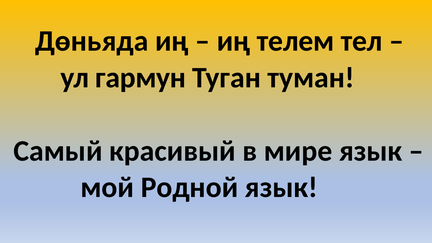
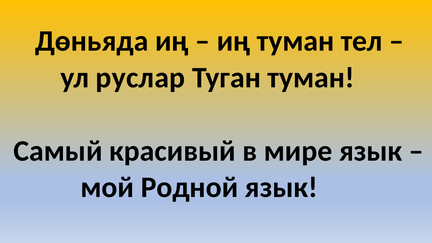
иң телем: телем -> туман (296, 41)
гармун: гармун -> руслар (140, 78)
